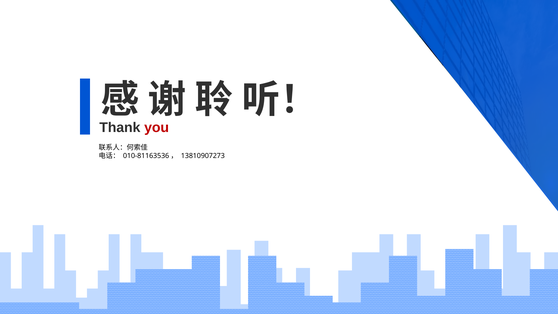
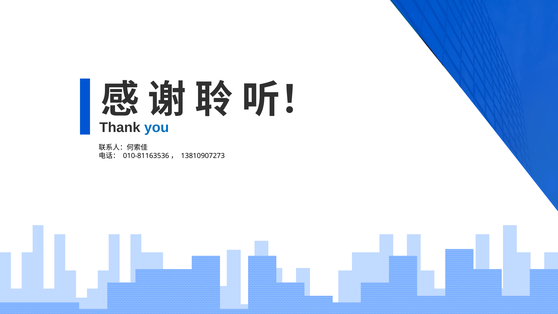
you colour: red -> blue (157, 128)
